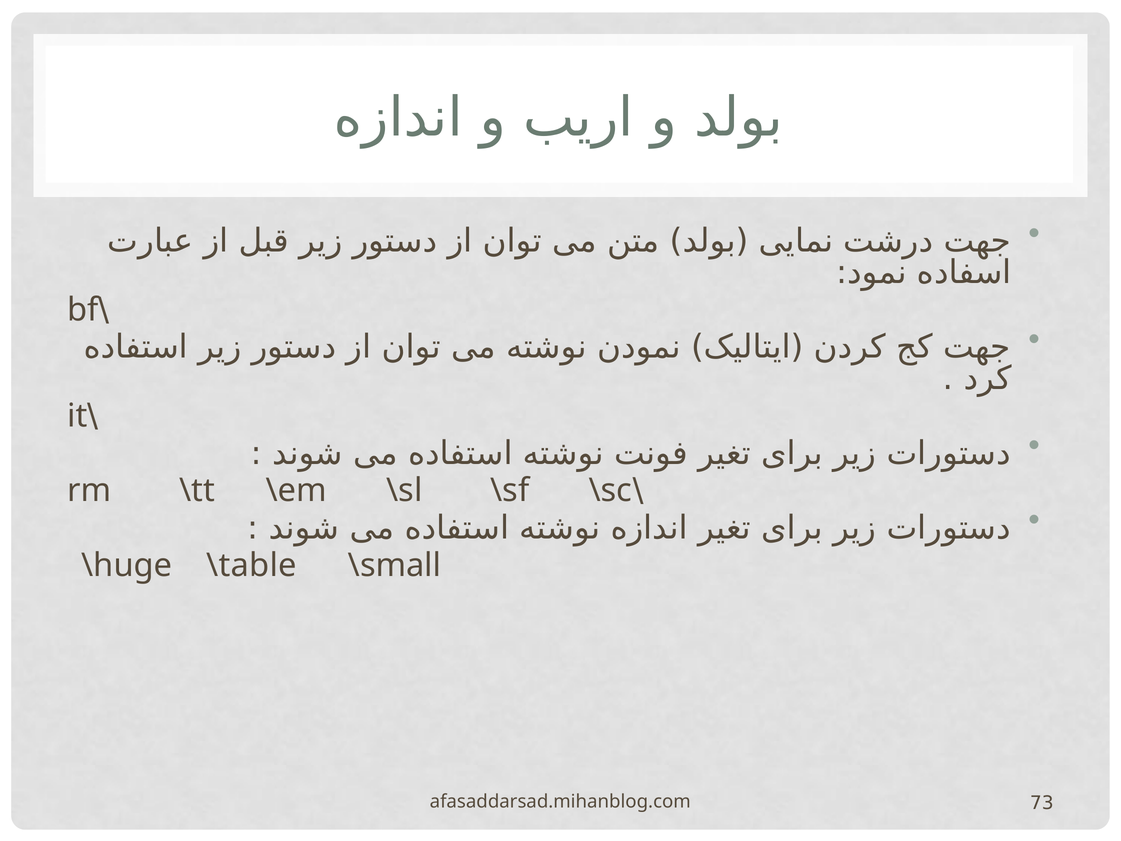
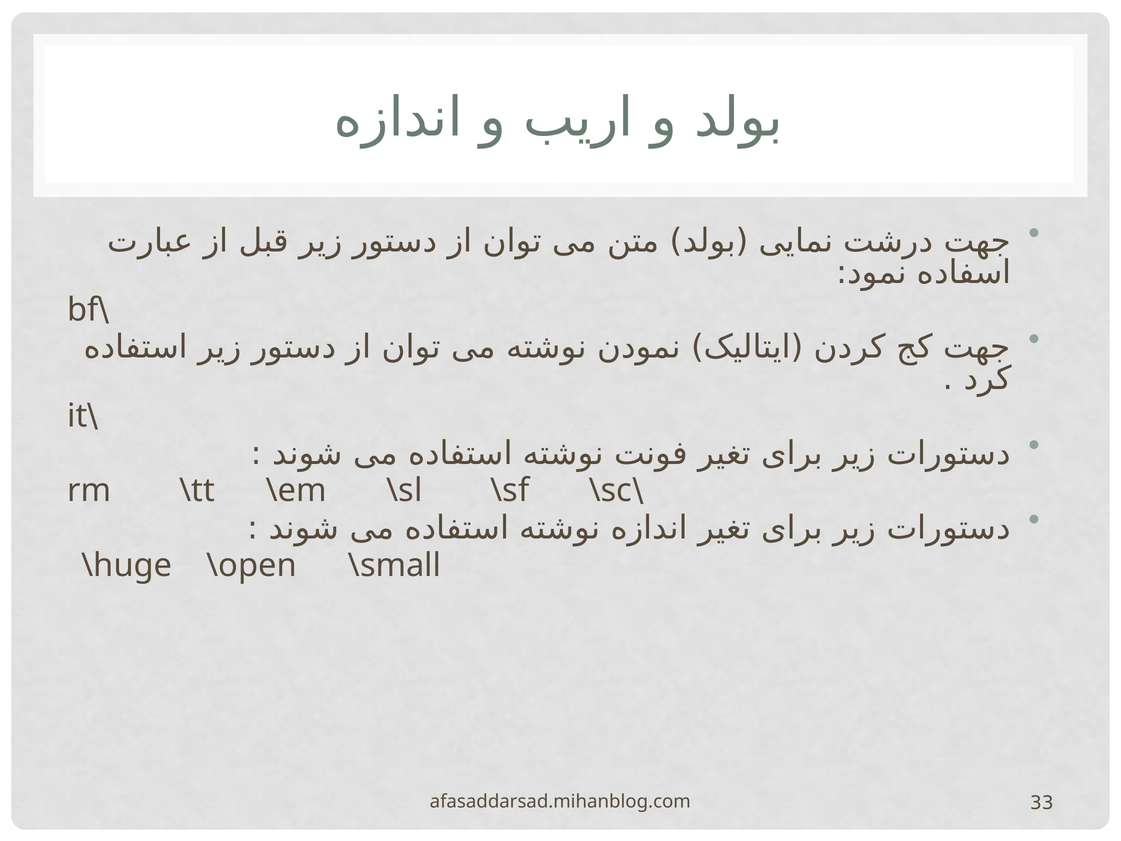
\table: \table -> \open (252, 565)
73: 73 -> 33 (1042, 803)
